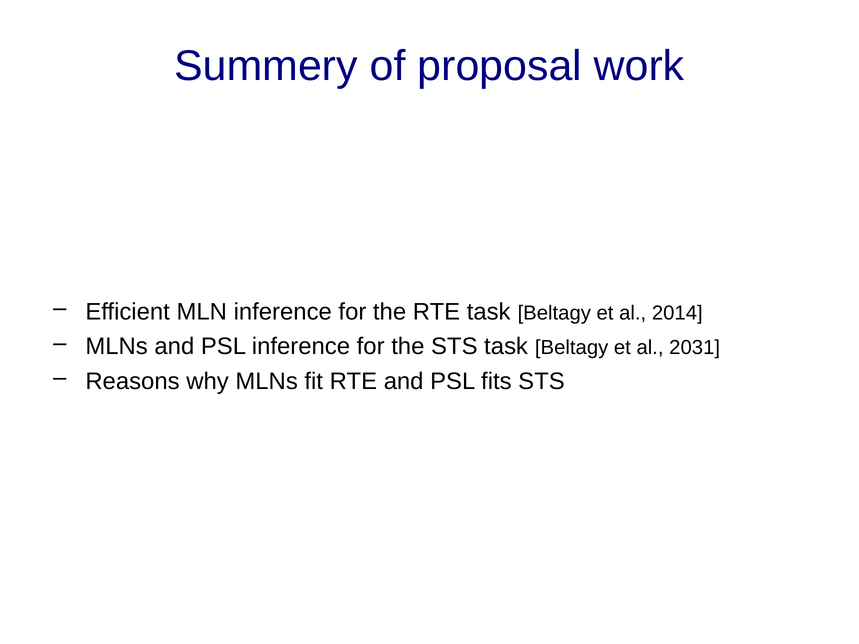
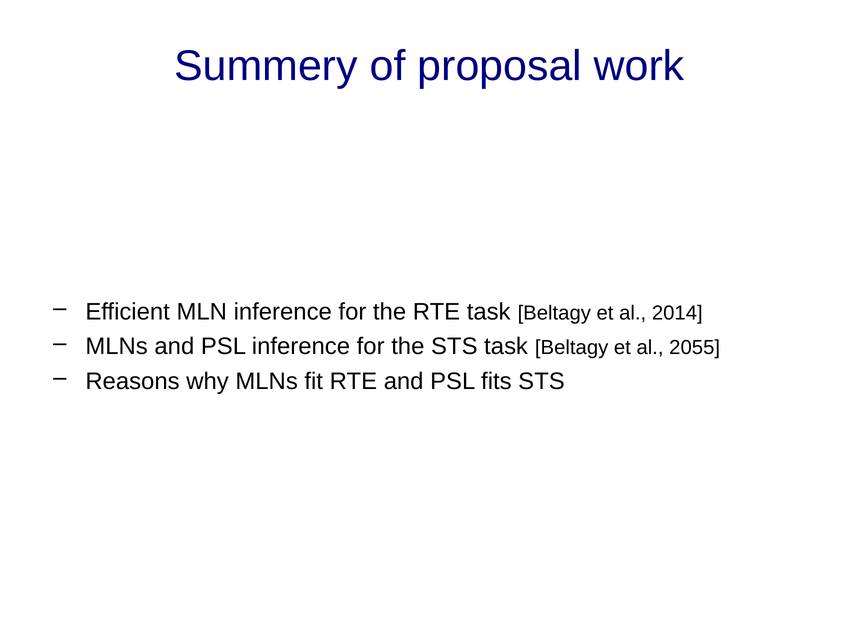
2031: 2031 -> 2055 (695, 348)
